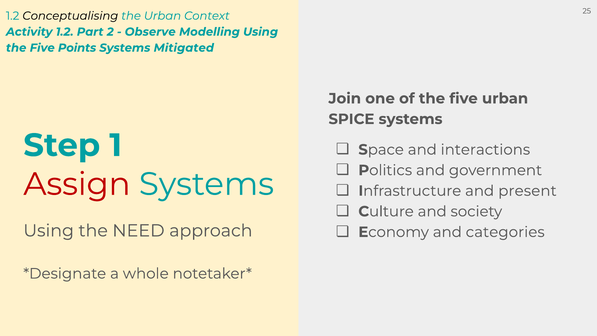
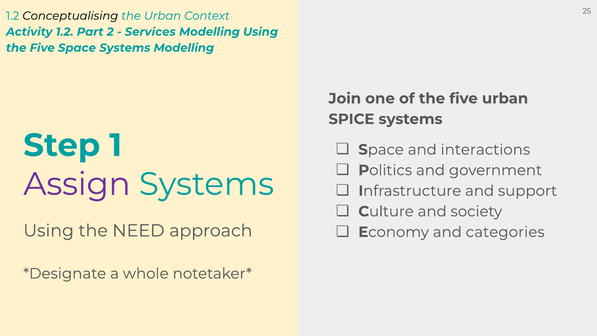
Observe: Observe -> Services (150, 32)
Five Points: Points -> Space (77, 48)
Systems Mitigated: Mitigated -> Modelling (184, 48)
Assign colour: red -> purple (77, 184)
present: present -> support (528, 191)
